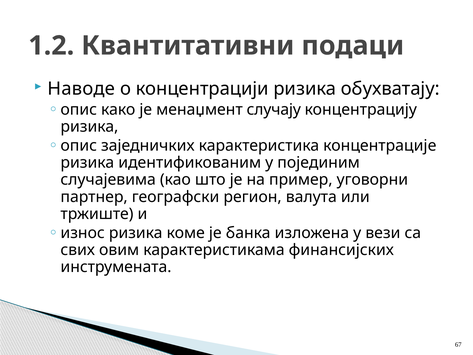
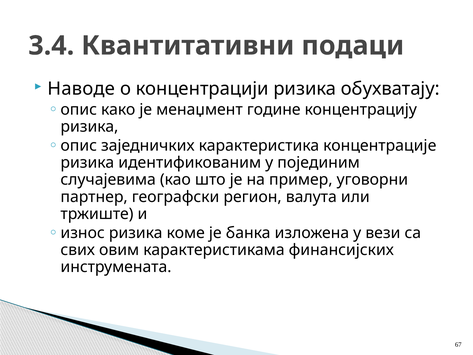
1.2: 1.2 -> 3.4 (51, 46)
случају: случају -> године (274, 109)
